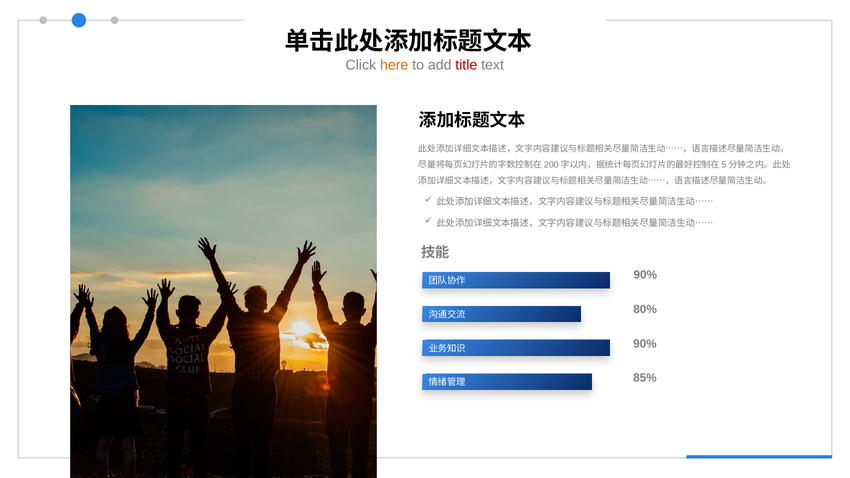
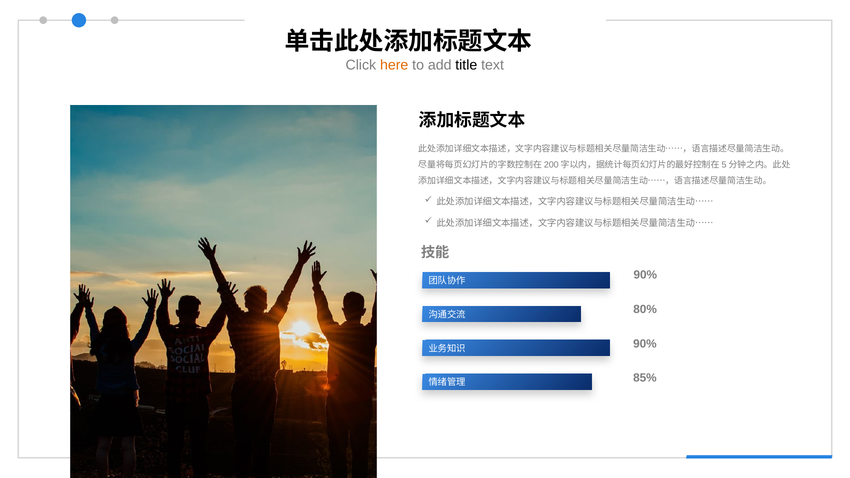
title colour: red -> black (466, 65)
